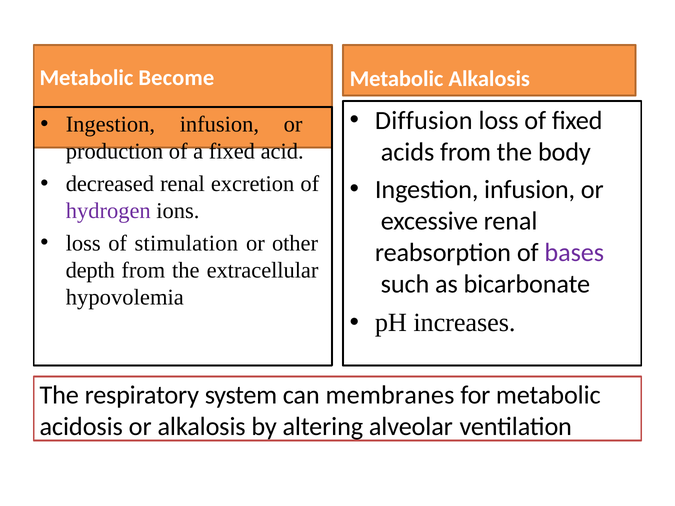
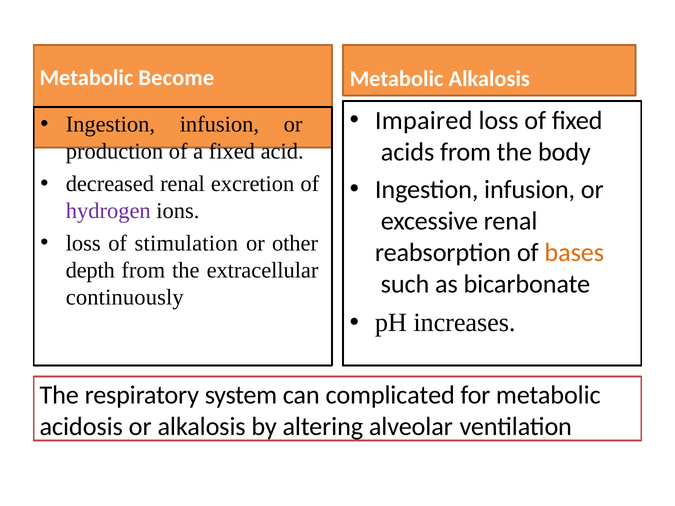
Diffusion: Diffusion -> Impaired (424, 120)
bases colour: purple -> orange (574, 253)
hypovolemia: hypovolemia -> continuously (125, 297)
membranes: membranes -> complicated (390, 395)
